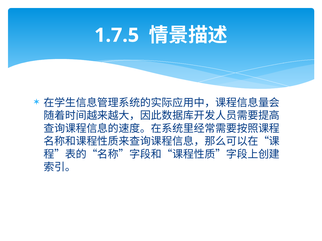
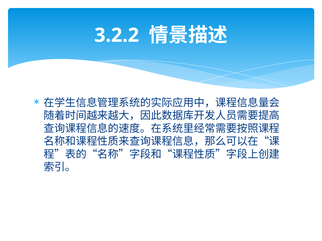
1.7.5: 1.7.5 -> 3.2.2 (117, 35)
